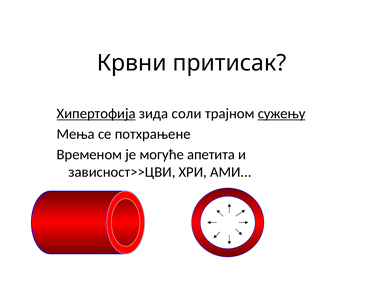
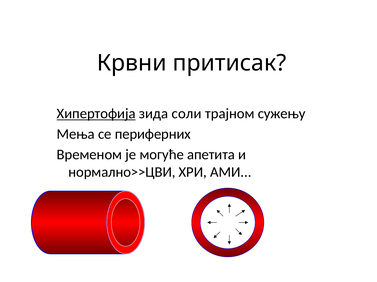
сужењу underline: present -> none (282, 114)
потхрањене: потхрањене -> периферних (153, 134)
зависност>>ЦВИ: зависност>>ЦВИ -> нормално>>ЦВИ (122, 173)
